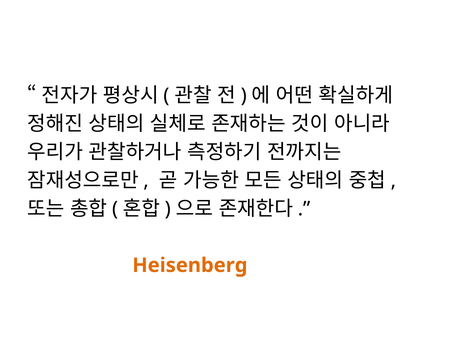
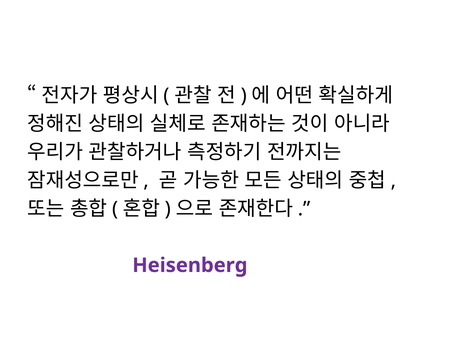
Heisenberg colour: orange -> purple (190, 265)
